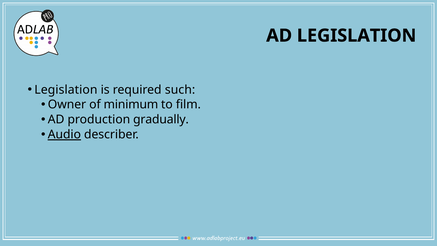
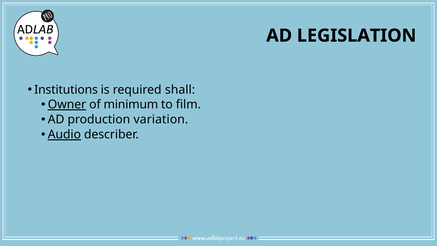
Legislation: Legislation -> Institutions (66, 90)
such: such -> shall (180, 90)
Owner underline: none -> present (67, 105)
gradually: gradually -> variation (161, 120)
